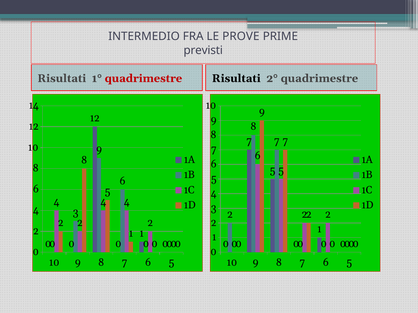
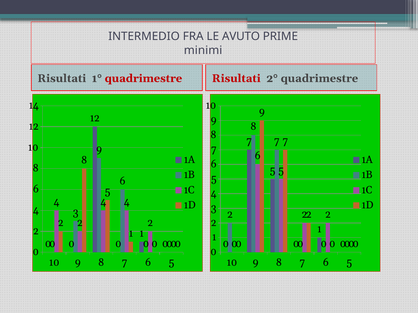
PROVE: PROVE -> AVUTO (241, 37)
previsti: previsti -> minimi (203, 50)
Risultati colour: black -> red (236, 78)
